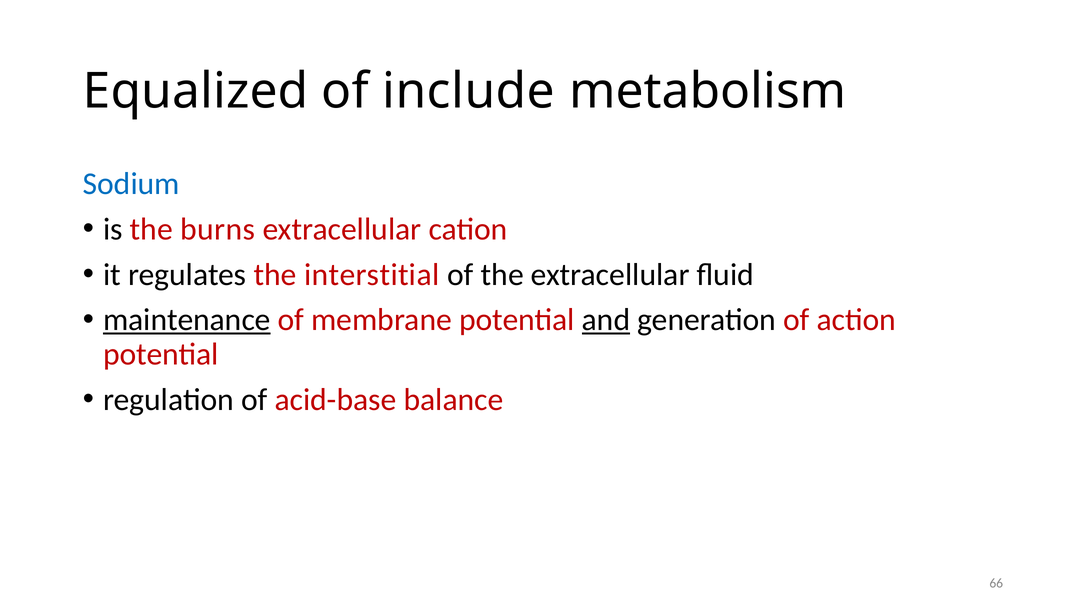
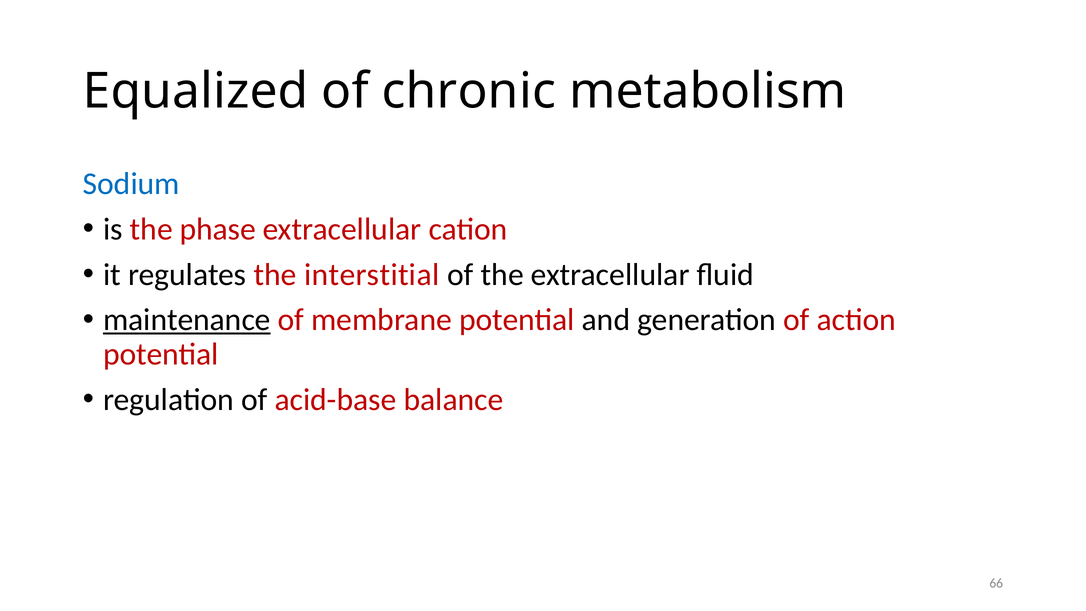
include: include -> chronic (469, 91)
burns: burns -> phase (218, 229)
and underline: present -> none (606, 320)
